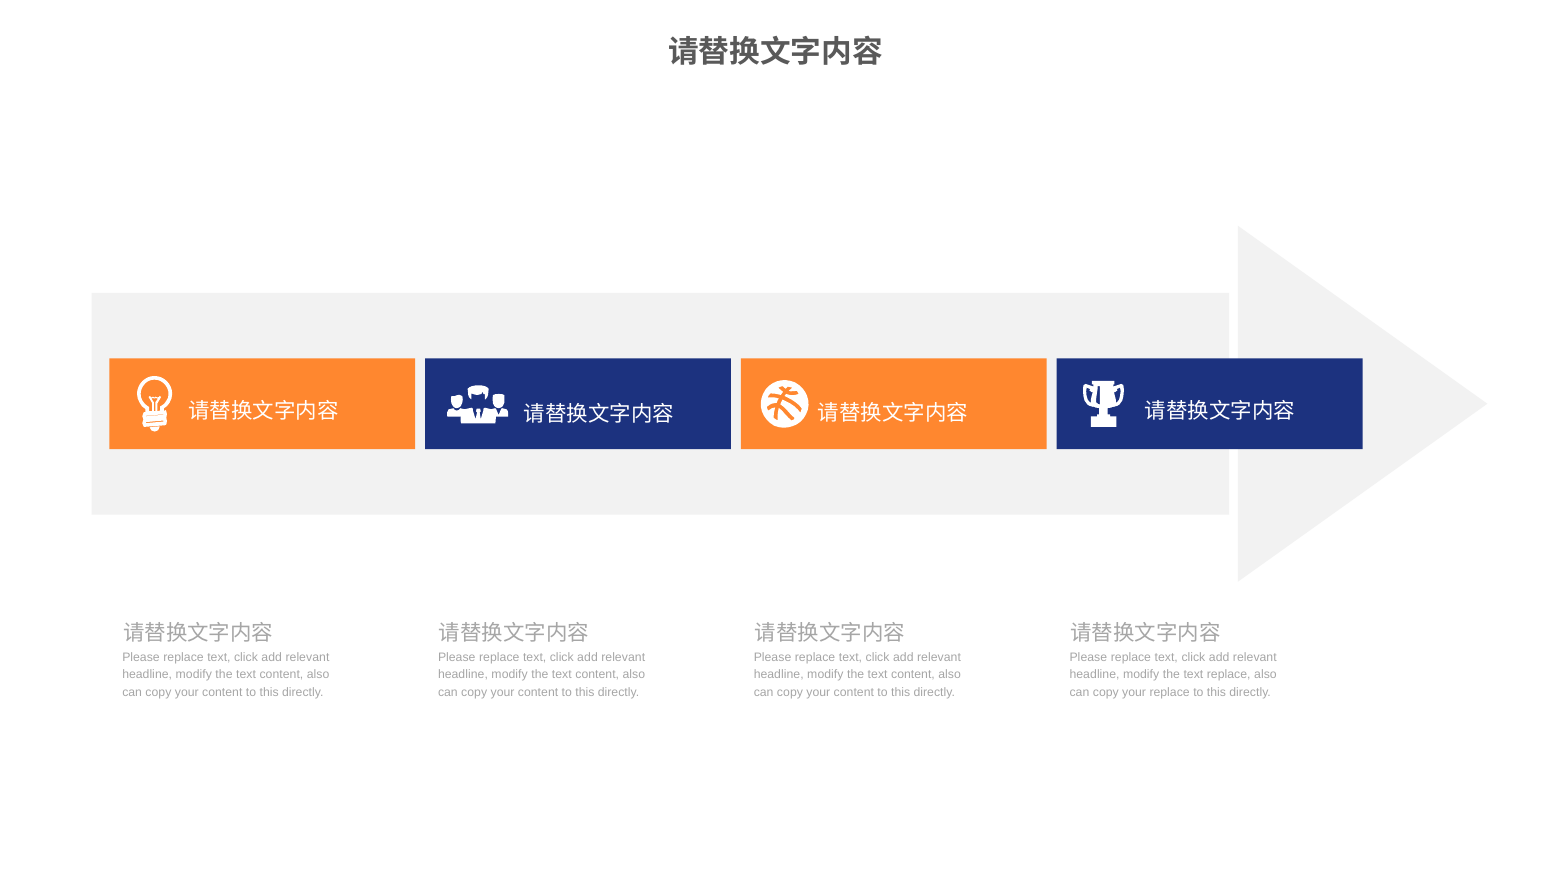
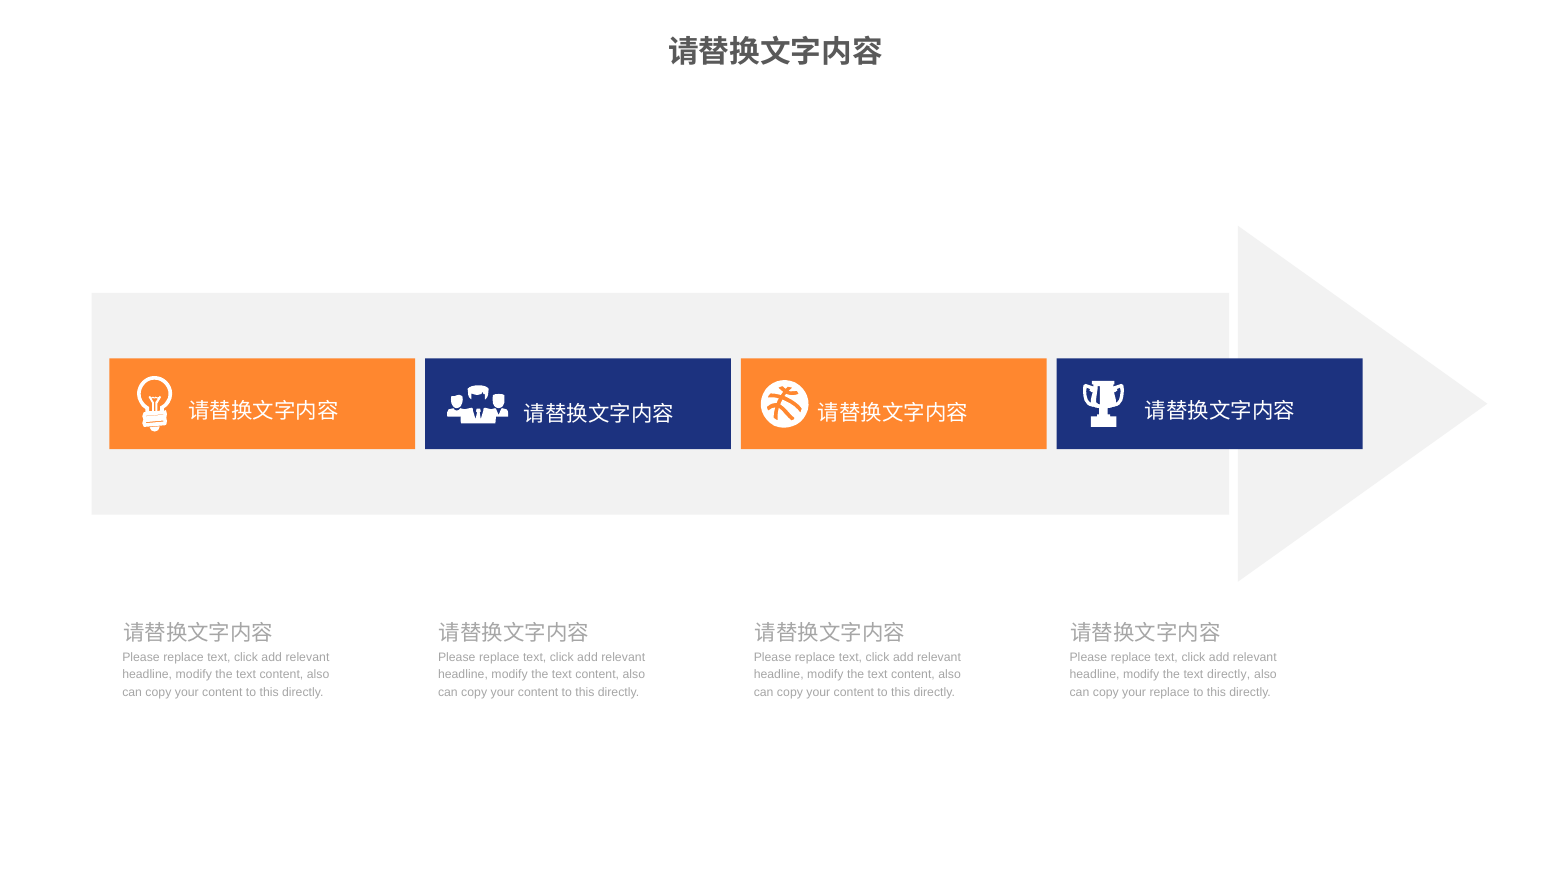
text replace: replace -> directly (1229, 675)
